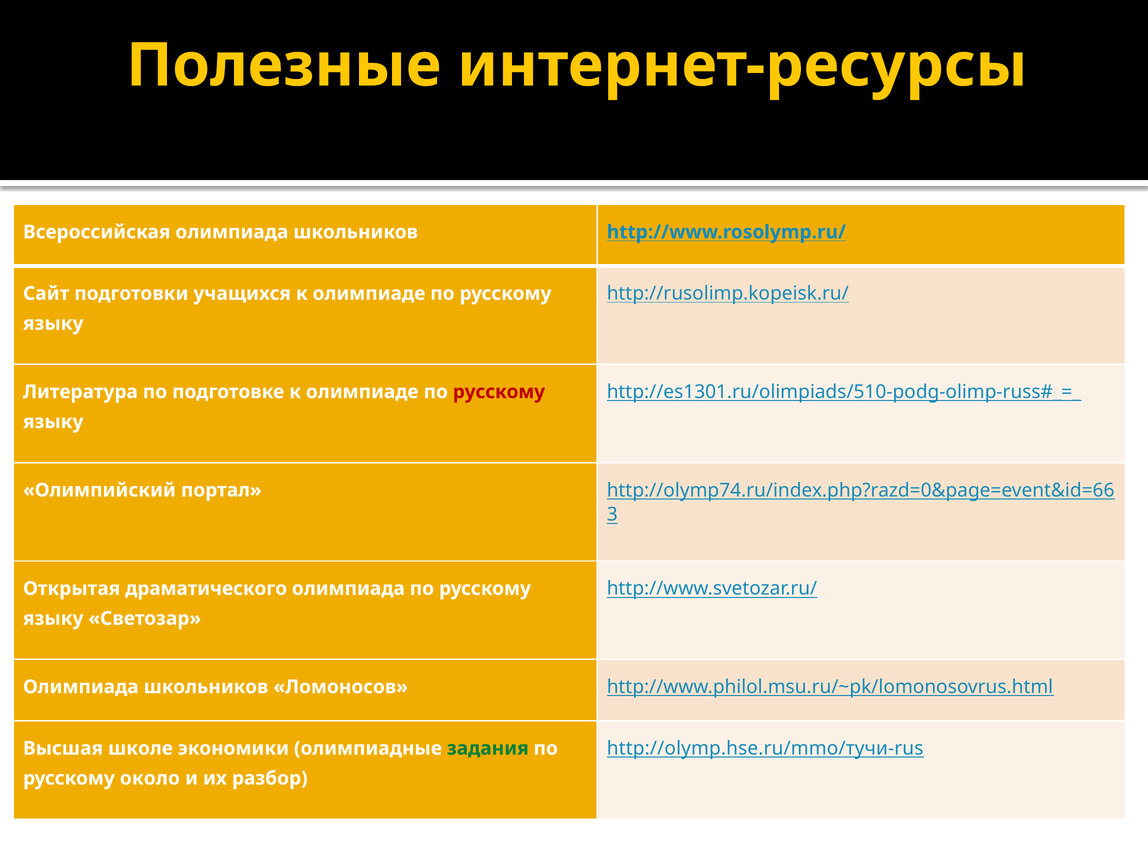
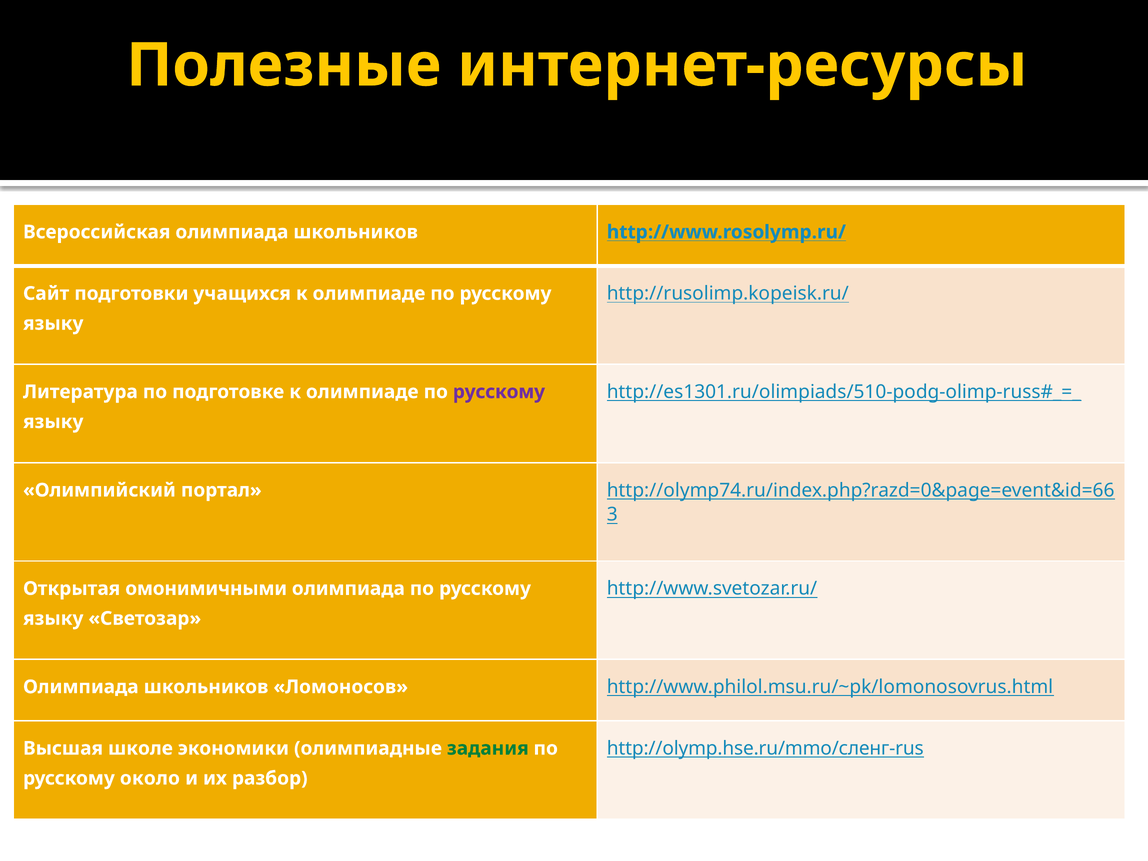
русскому colour: red -> purple (499, 392)
драматического: драматического -> омонимичными (206, 589)
http://olymp.hse.ru/mmo/тучи-rus: http://olymp.hse.ru/mmo/тучи-rus -> http://olymp.hse.ru/mmo/сленг-rus (765, 748)
